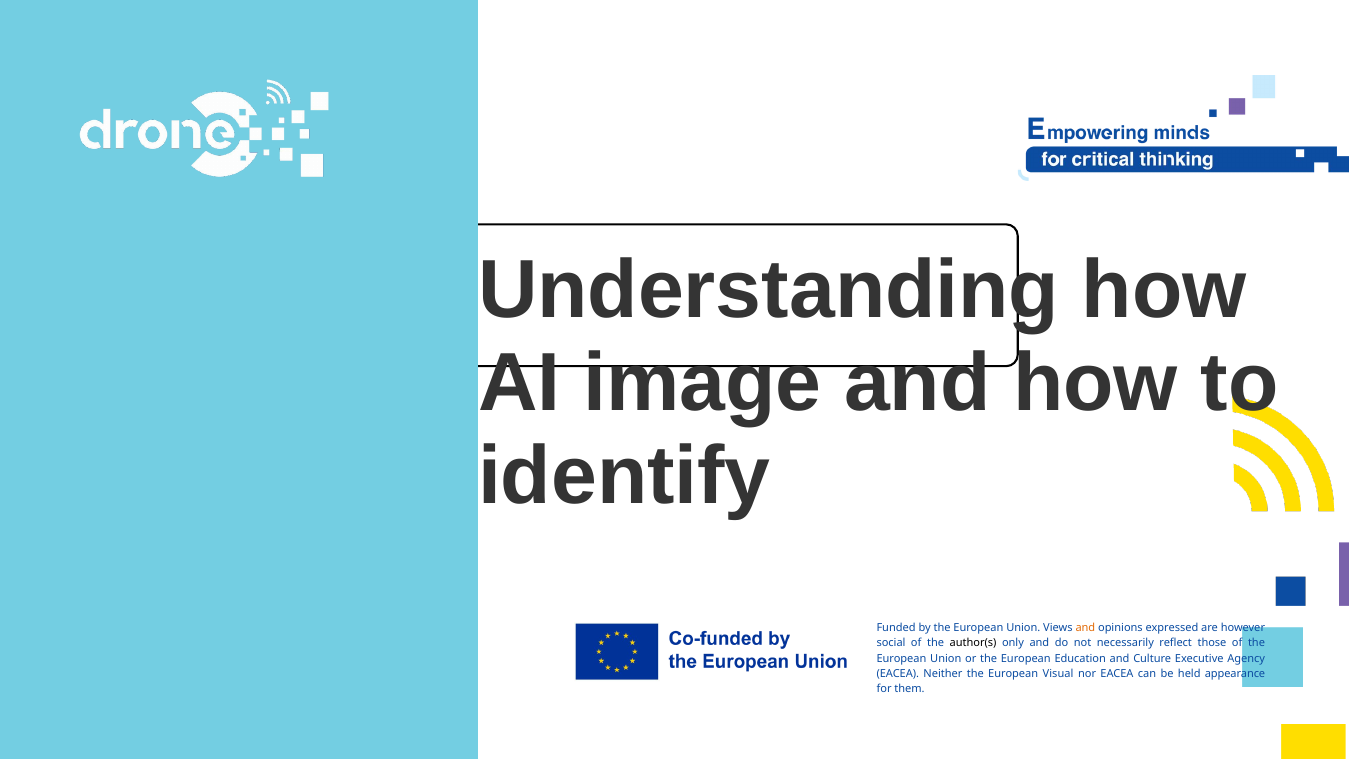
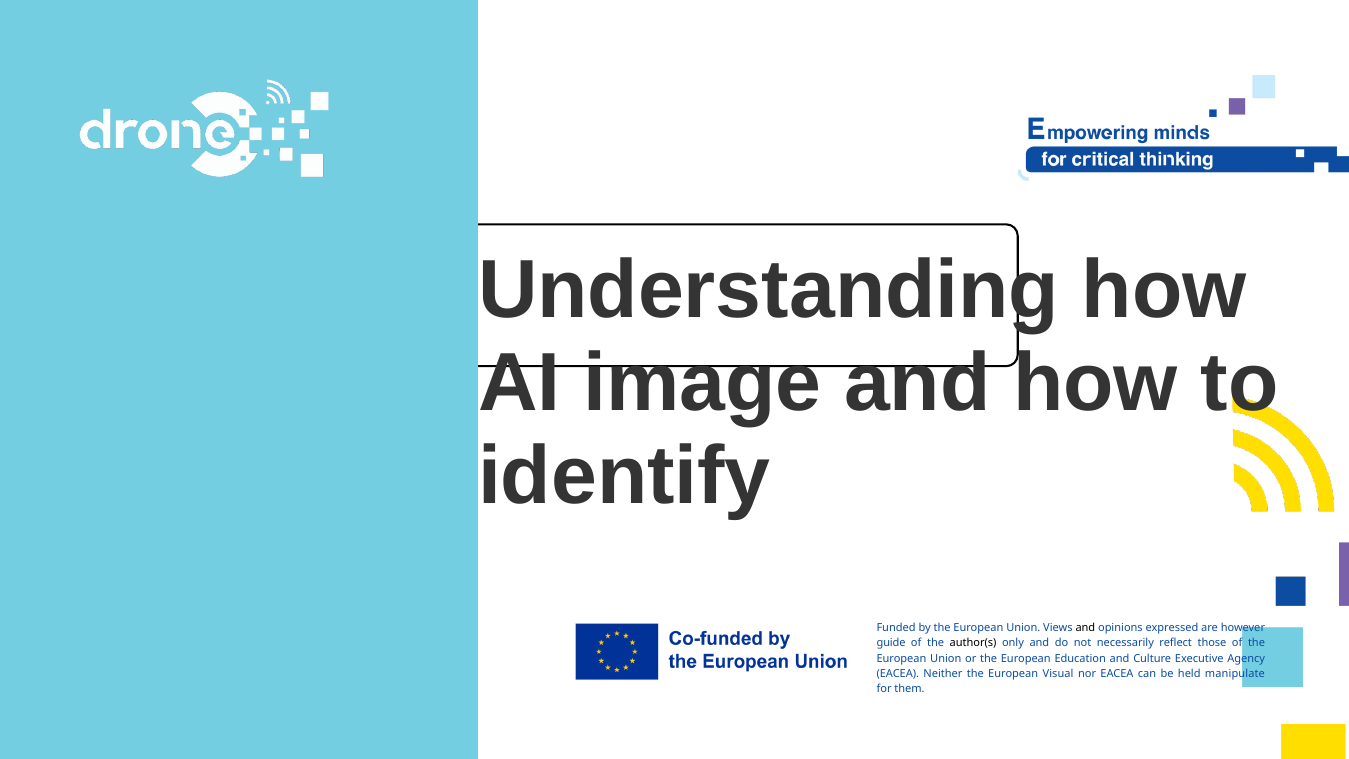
and colour: orange -> black (1085, 628)
social: social -> guide (891, 643)
appearance: appearance -> manipulate (1235, 674)
